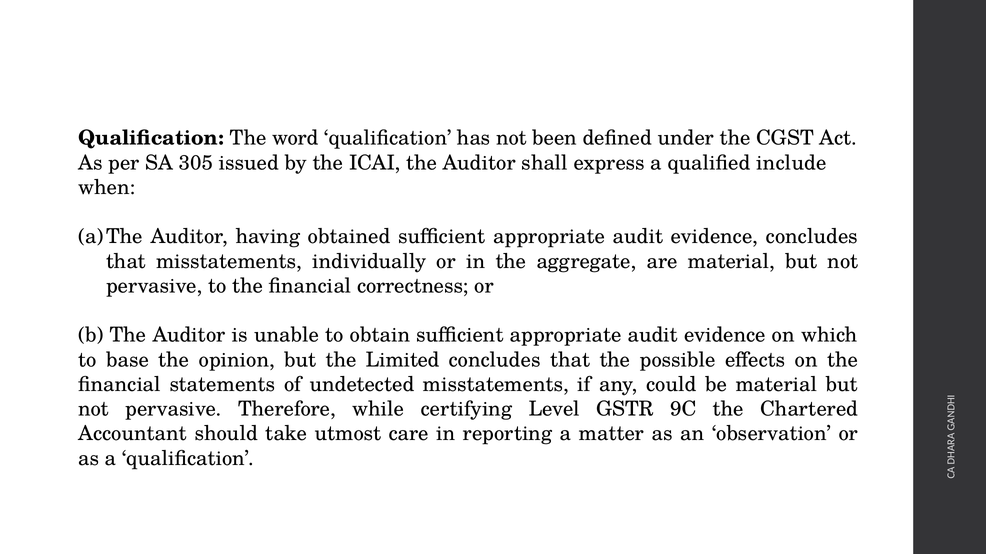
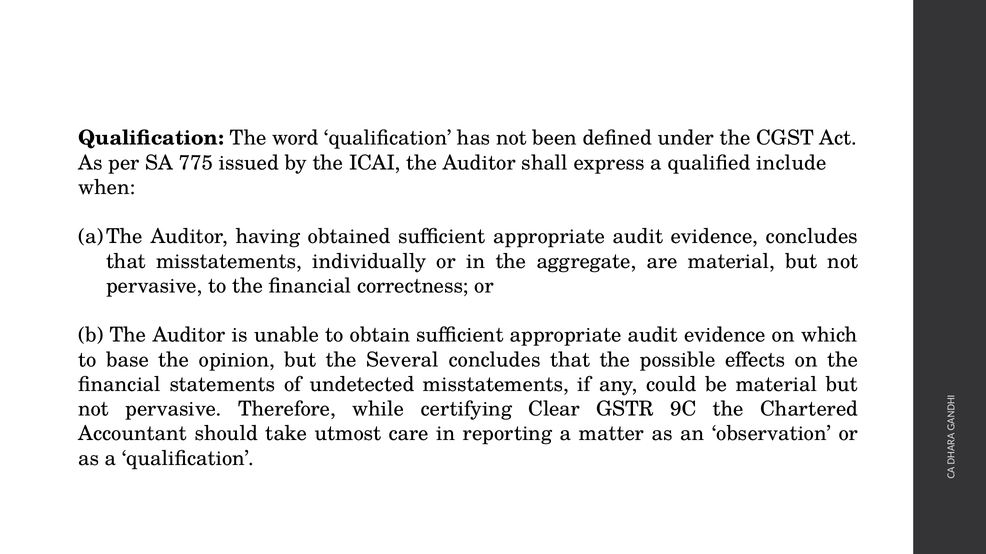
305: 305 -> 775 (196, 163)
Limited: Limited -> Several (403, 360)
Level: Level -> Clear (554, 410)
